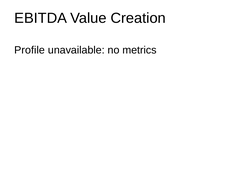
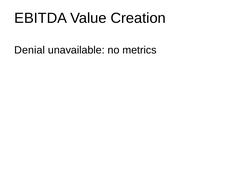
Profile: Profile -> Denial (30, 50)
